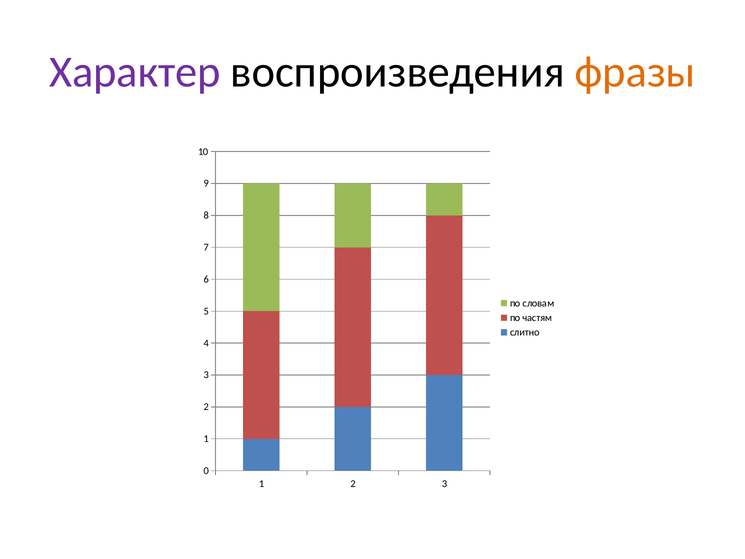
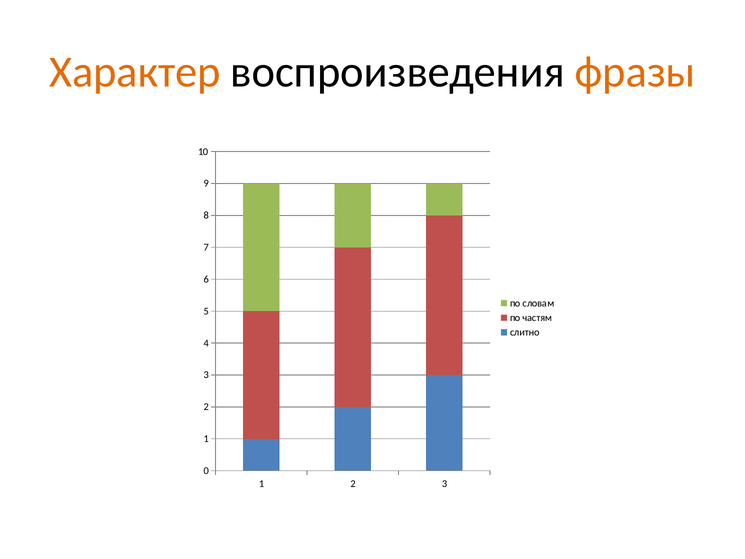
Характер colour: purple -> orange (135, 72)
